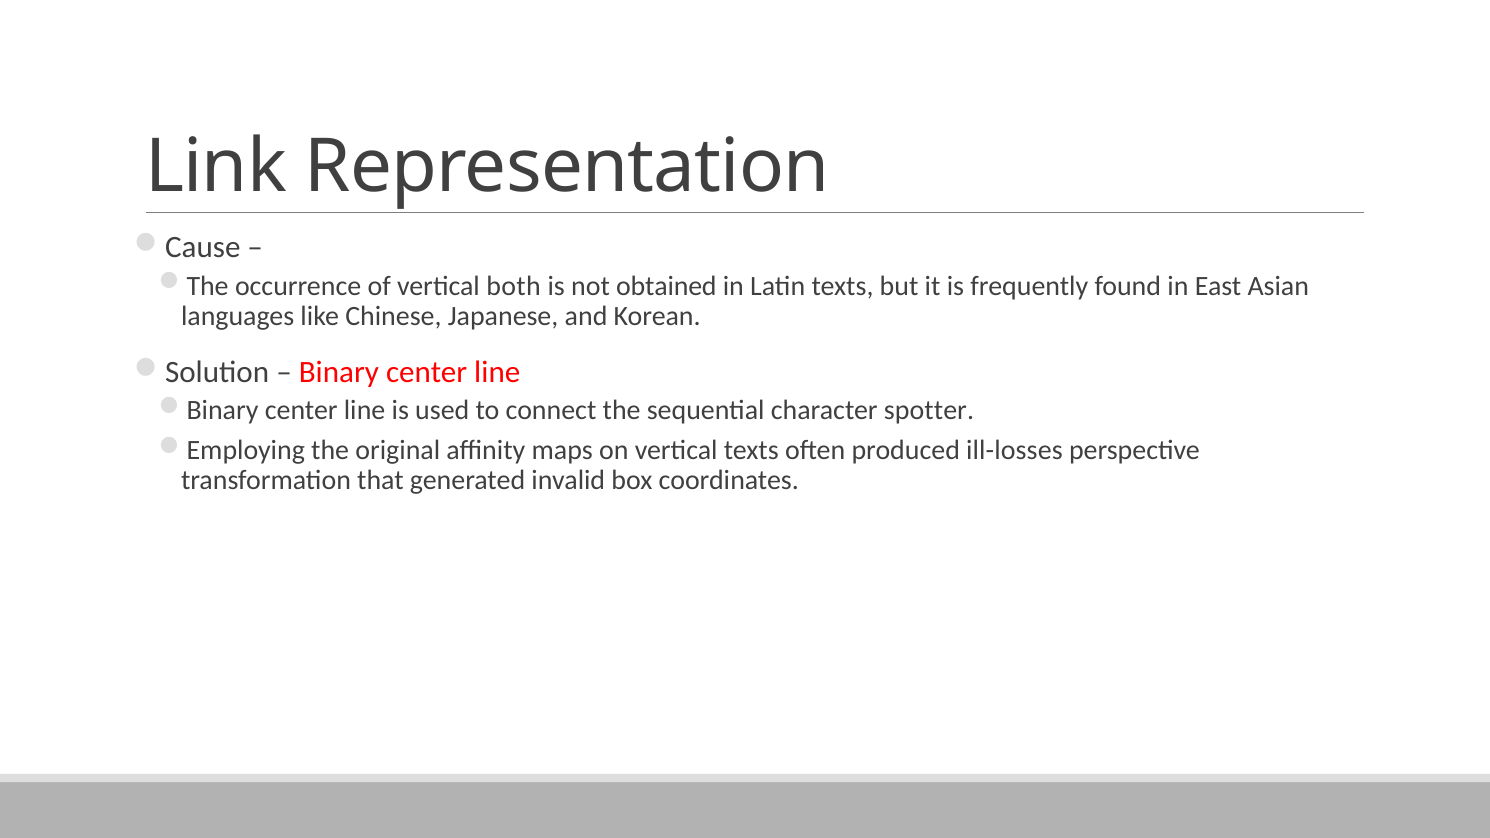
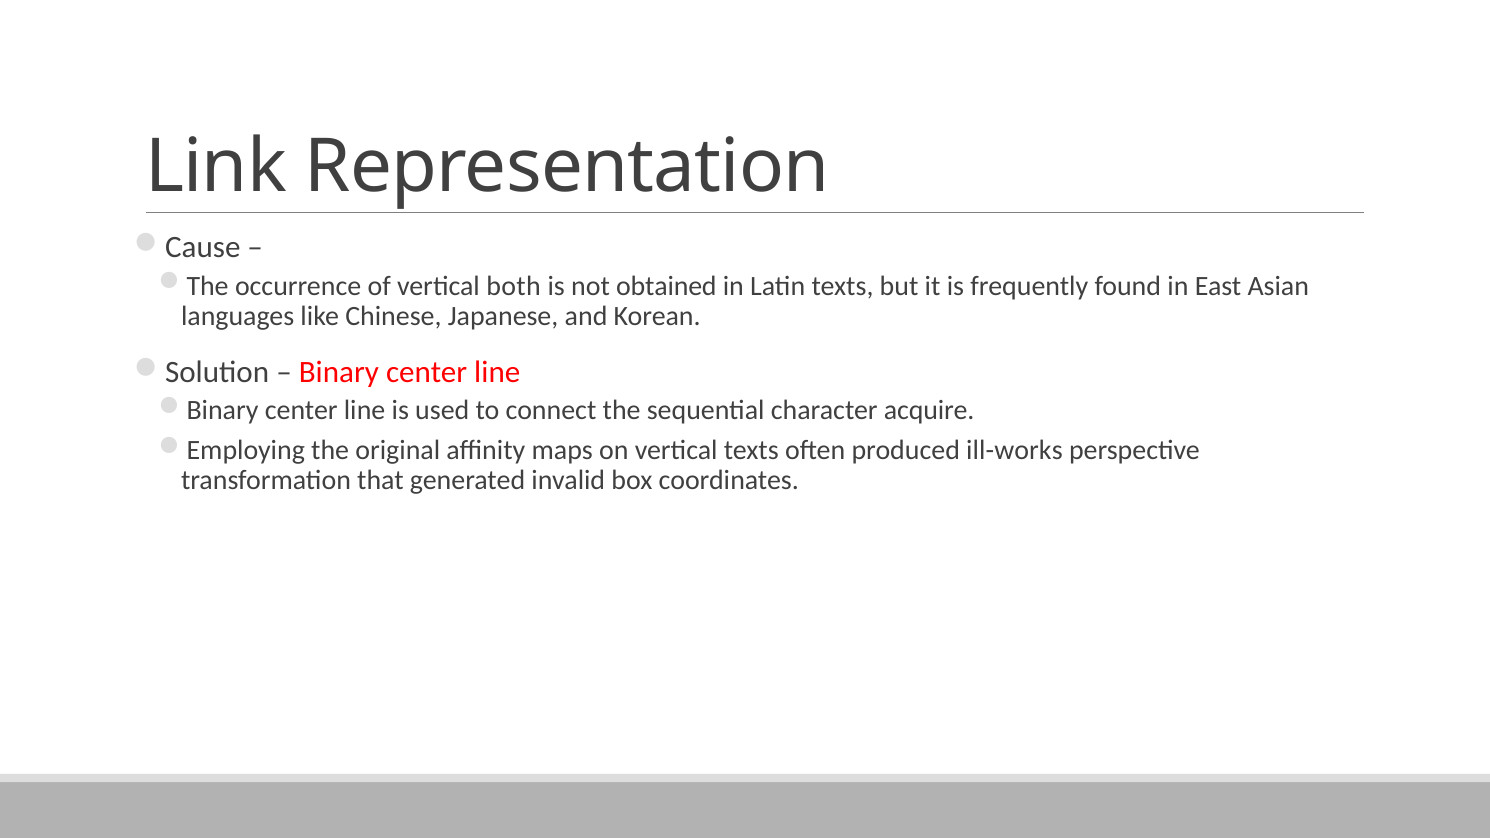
spotter: spotter -> acquire (929, 411)
ill-losses: ill-losses -> ill-works (1014, 450)
